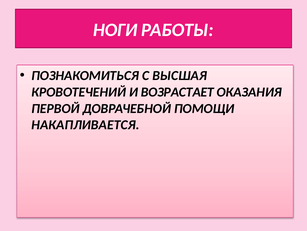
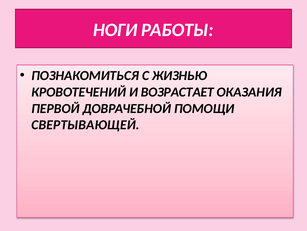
ВЫСШАЯ: ВЫСШАЯ -> ЖИЗНЬЮ (180, 75)
НАКАПЛИВАЕТСЯ: НАКАПЛИВАЕТСЯ -> СВЕРТЫВАЮЩЕЙ (85, 125)
